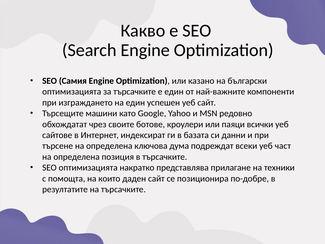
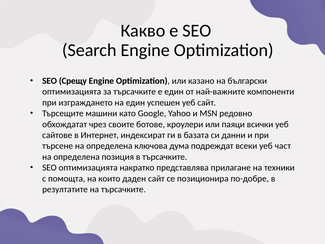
Самия: Самия -> Срещу (73, 81)
